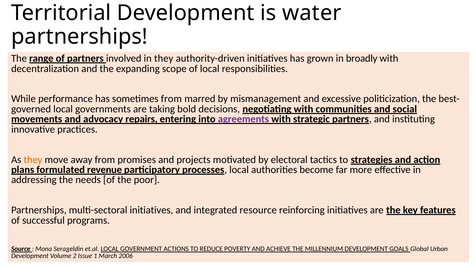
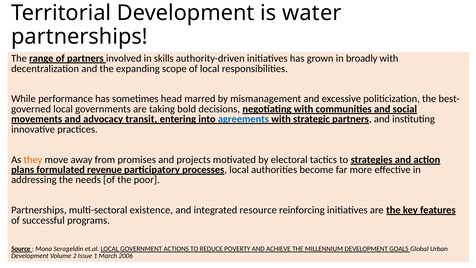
in they: they -> skills (164, 58)
sometimes from: from -> head (171, 99)
repairs: repairs -> transit (141, 119)
agreements colour: purple -> blue (243, 119)
multi-sectoral initiatives: initiatives -> existence (151, 210)
